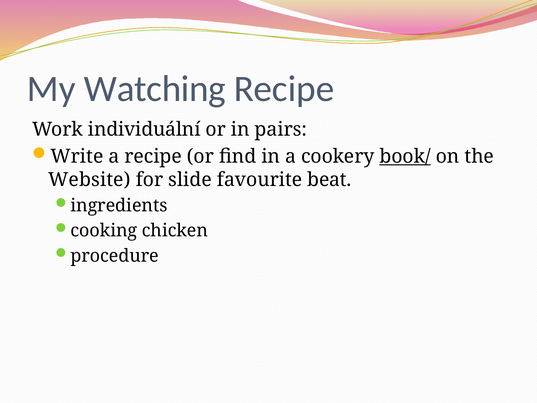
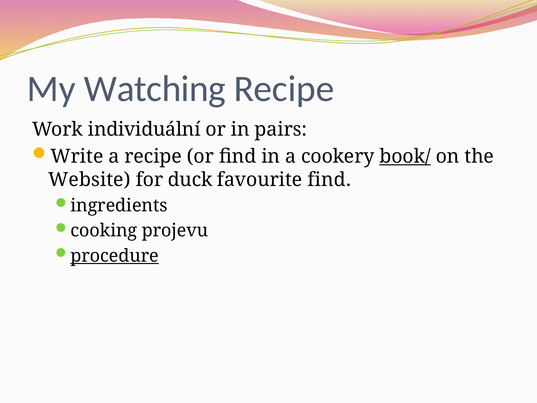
slide: slide -> duck (190, 180)
favourite beat: beat -> find (329, 180)
chicken: chicken -> projevu (175, 231)
procedure underline: none -> present (115, 256)
